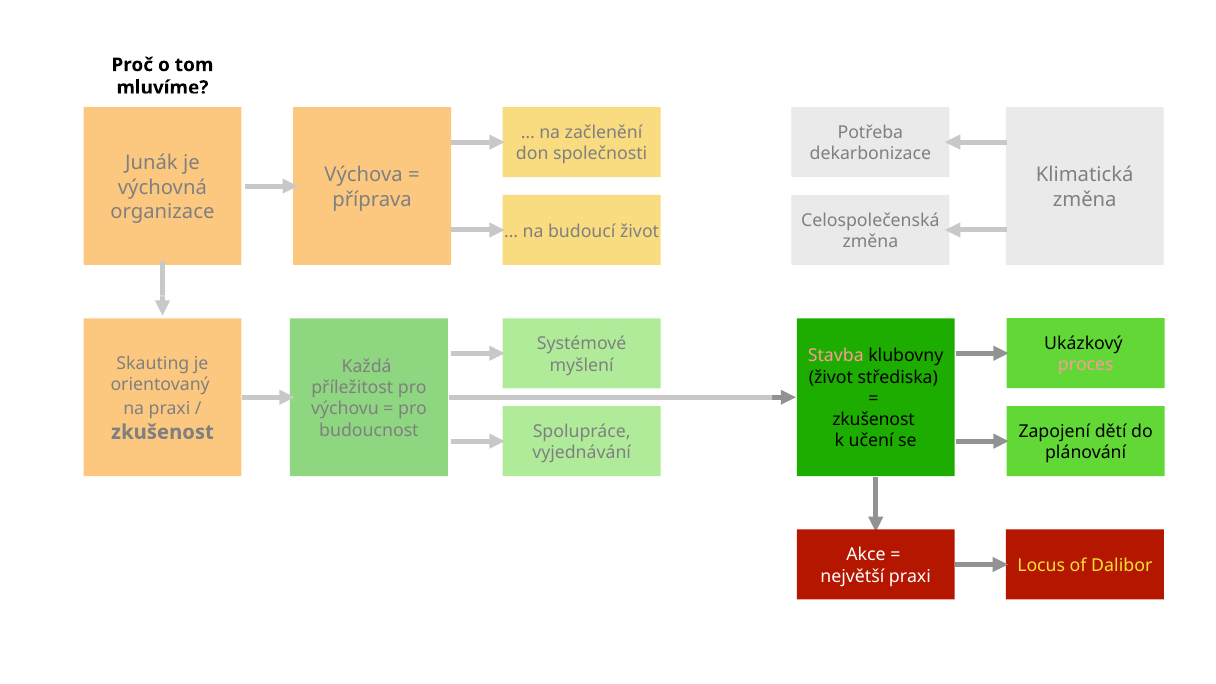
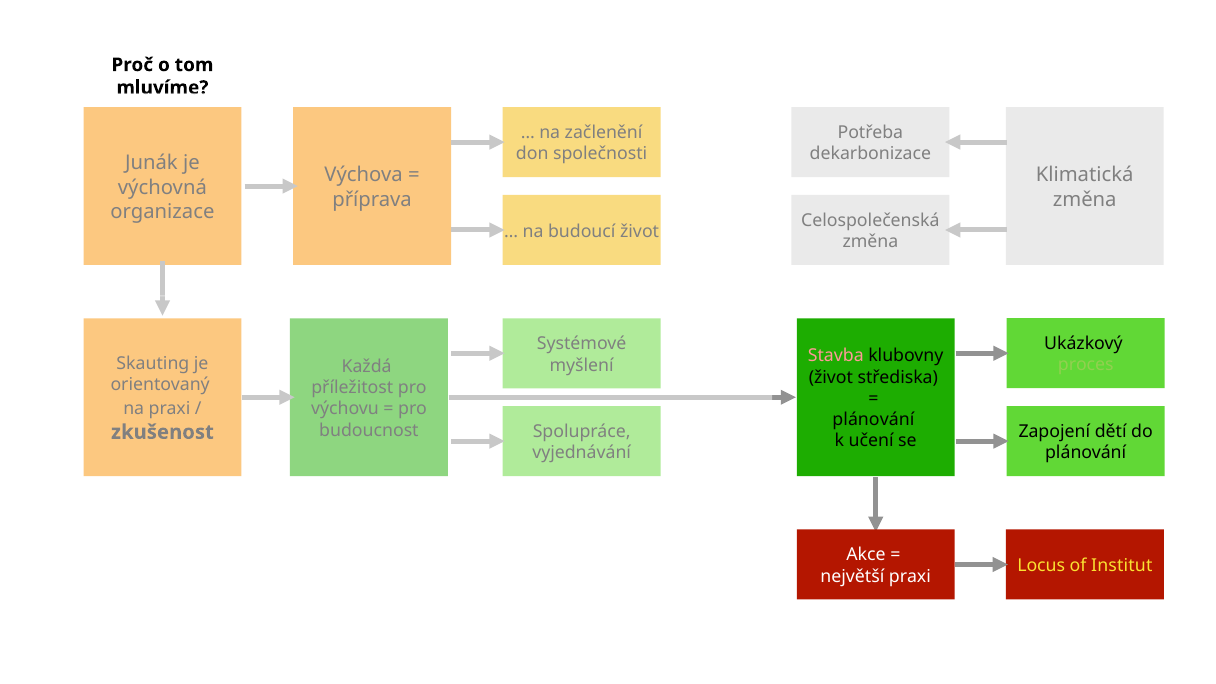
proces colour: pink -> light green (1086, 365)
zkušenost: zkušenost -> plánování (873, 420)
Dalibor: Dalibor -> Institut (1122, 566)
